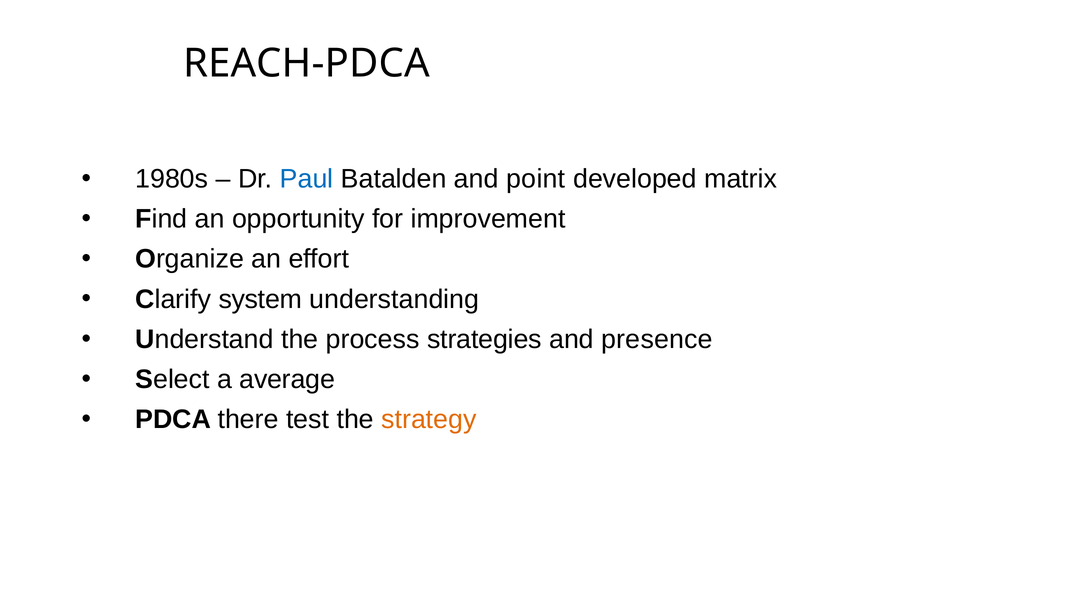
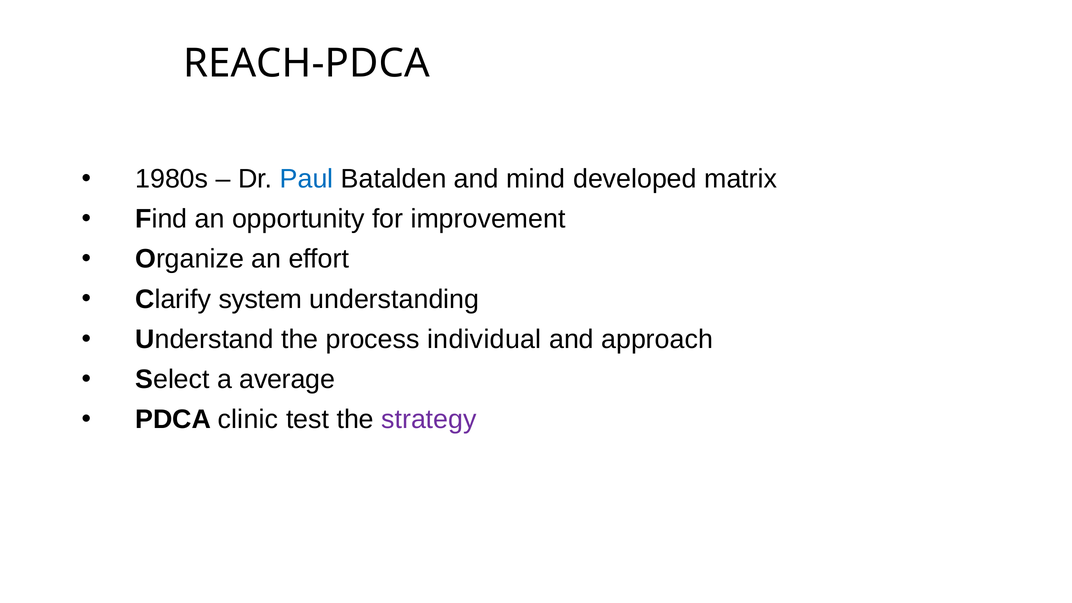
point: point -> mind (536, 179)
strategies: strategies -> individual (484, 339)
presence: presence -> approach (657, 339)
there: there -> clinic (248, 419)
strategy colour: orange -> purple (429, 419)
